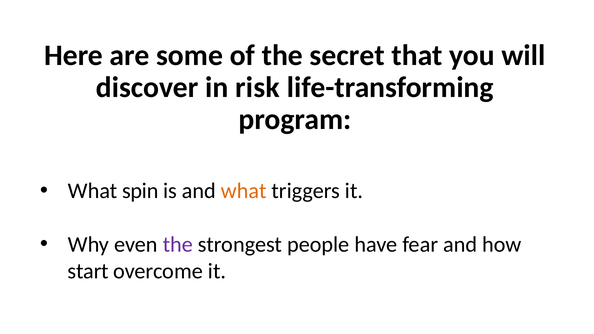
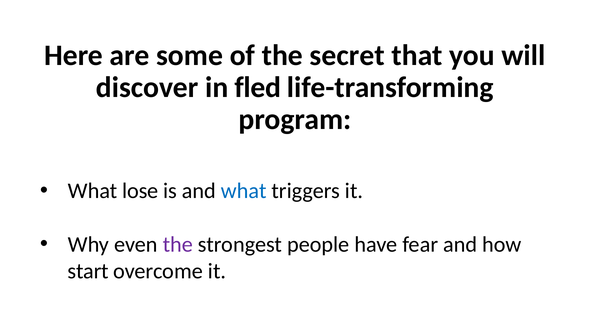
risk: risk -> fled (258, 87)
spin: spin -> lose (140, 191)
what colour: orange -> blue (244, 191)
